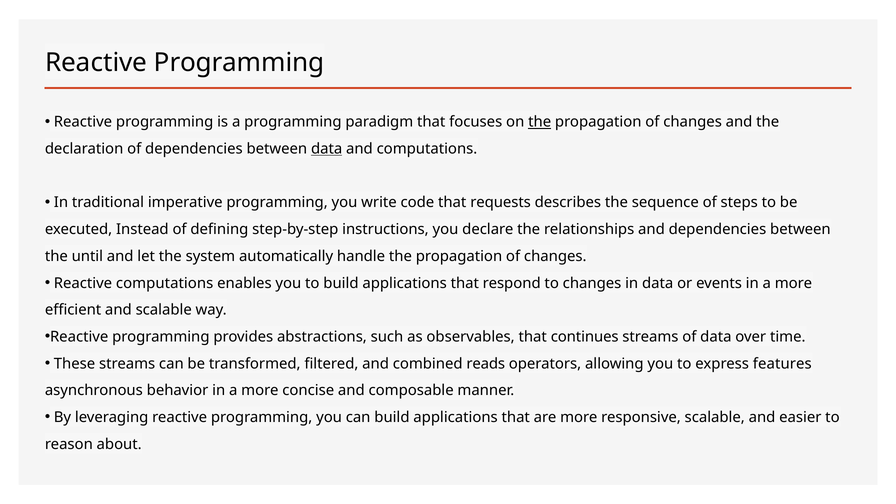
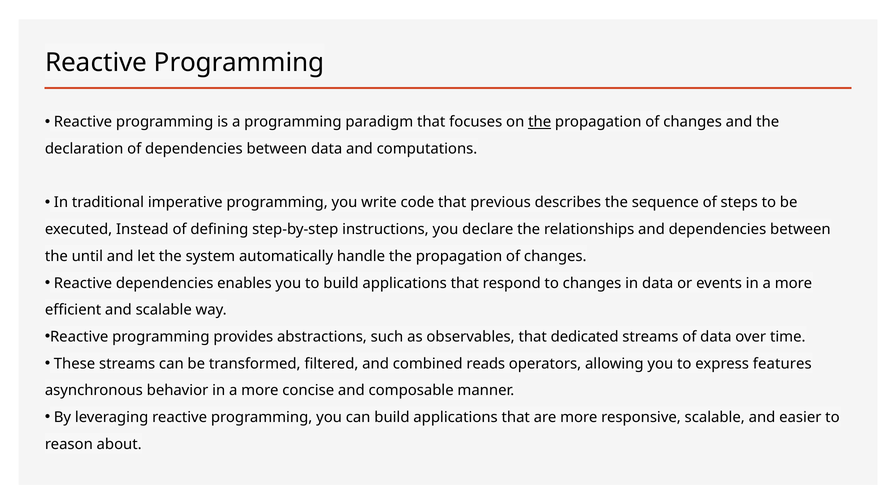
data underline: present -> none (327, 149)
requests: requests -> previous (501, 203)
Reactive computations: computations -> dependencies (165, 283)
continues: continues -> dedicated (585, 337)
